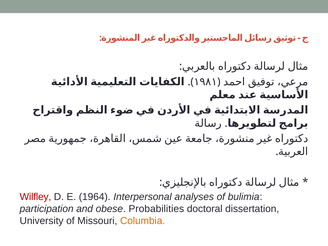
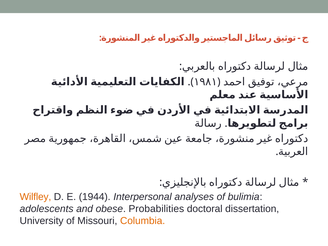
Wilfley colour: red -> orange (35, 197)
1964: 1964 -> 1944 (95, 197)
participation: participation -> adolescents (47, 209)
